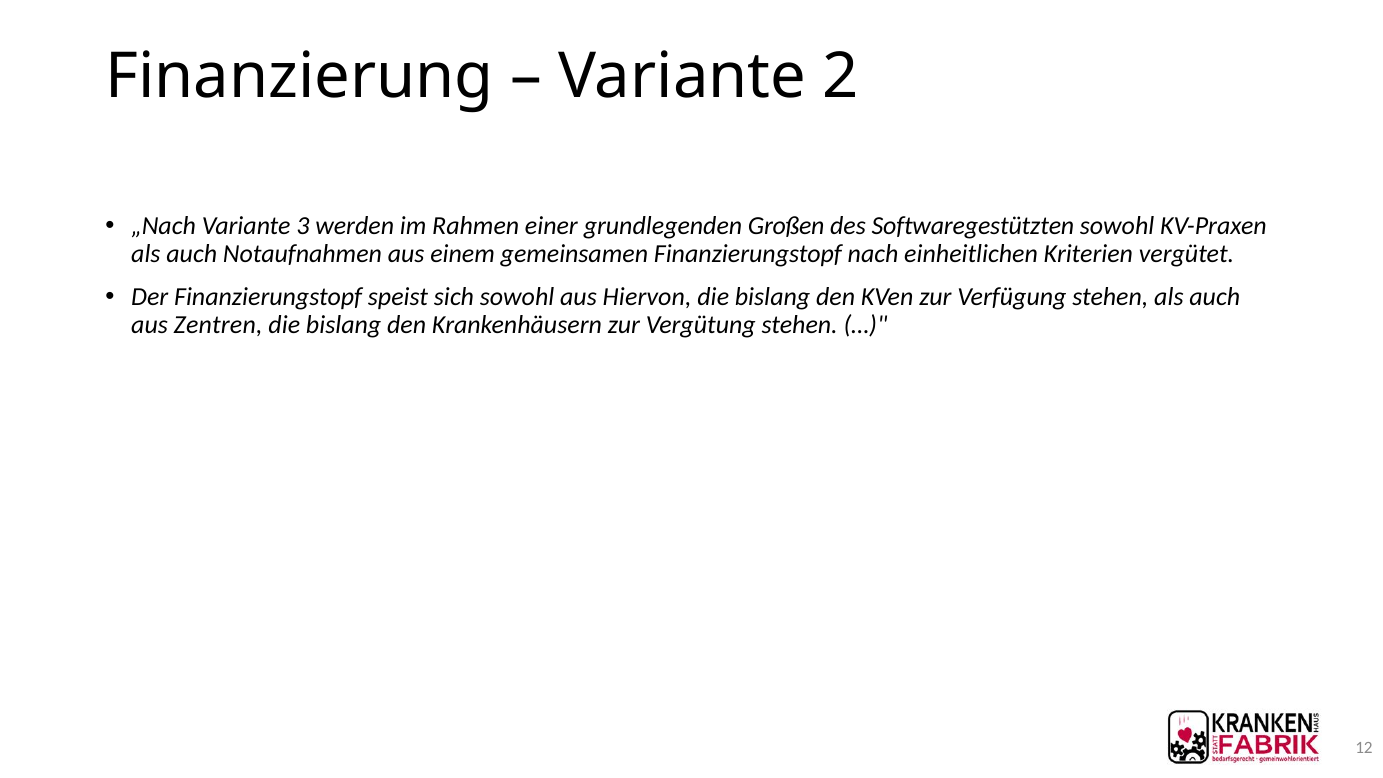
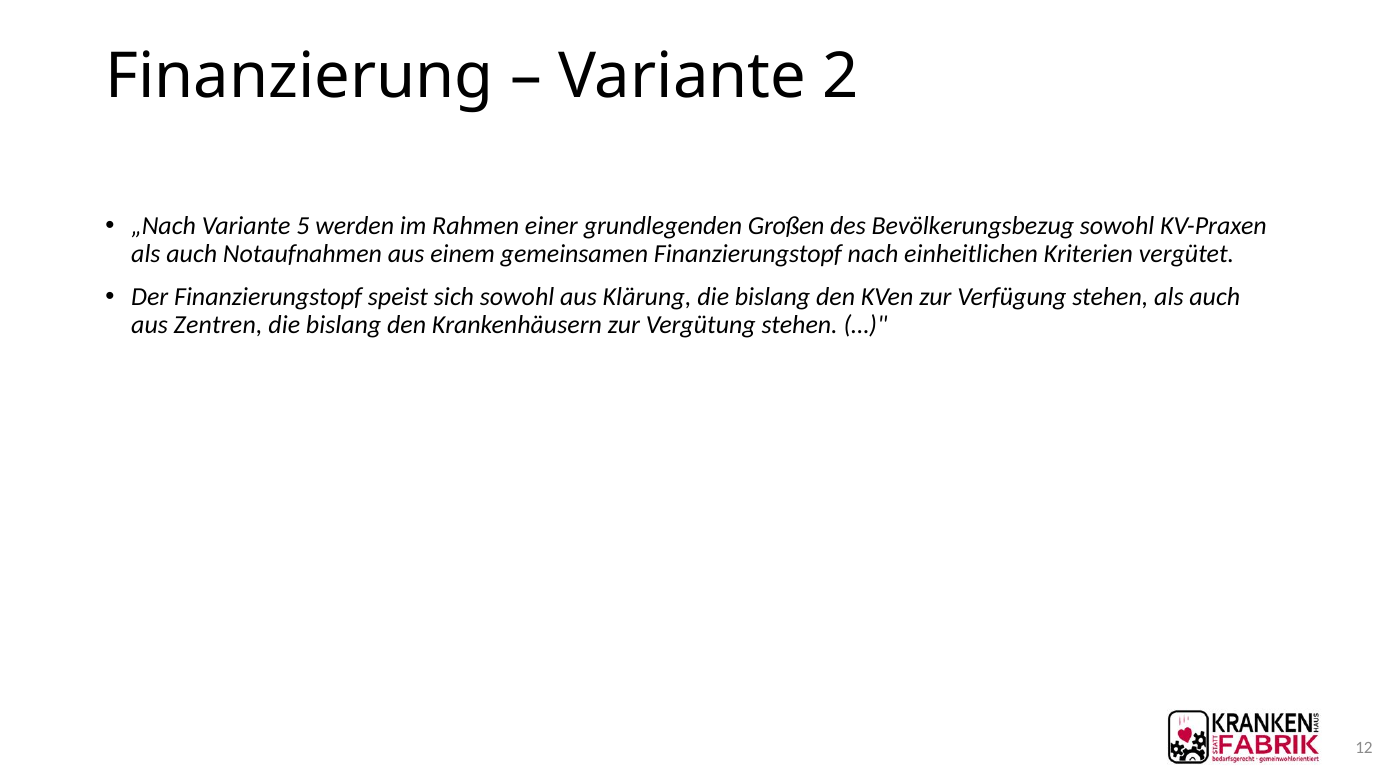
3: 3 -> 5 (303, 226)
Softwaregestützten: Softwaregestützten -> Bevölkerungsbezug (973, 226)
Hiervon: Hiervon -> Klärung (647, 296)
